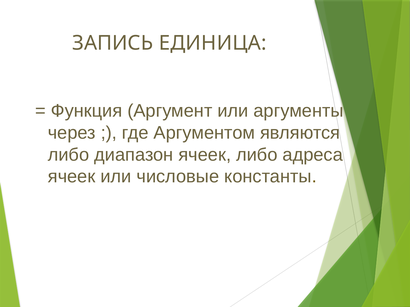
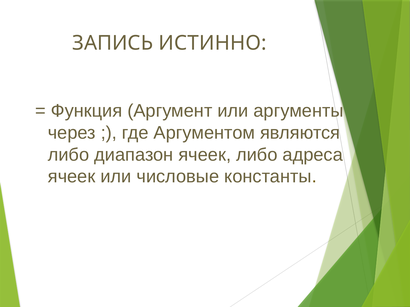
ЕДИНИЦА: ЕДИНИЦА -> ИСТИННО (213, 43)
